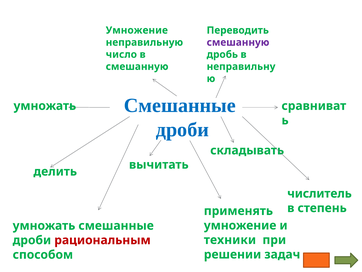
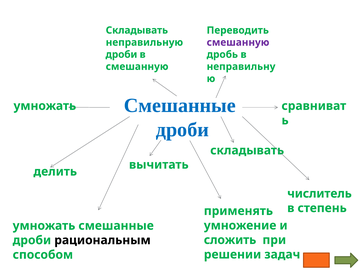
Умножение: Умножение -> Складывать (137, 30)
число: число -> дроби (121, 54)
техники: техники -> сложить (230, 240)
рациональным colour: red -> black (102, 240)
